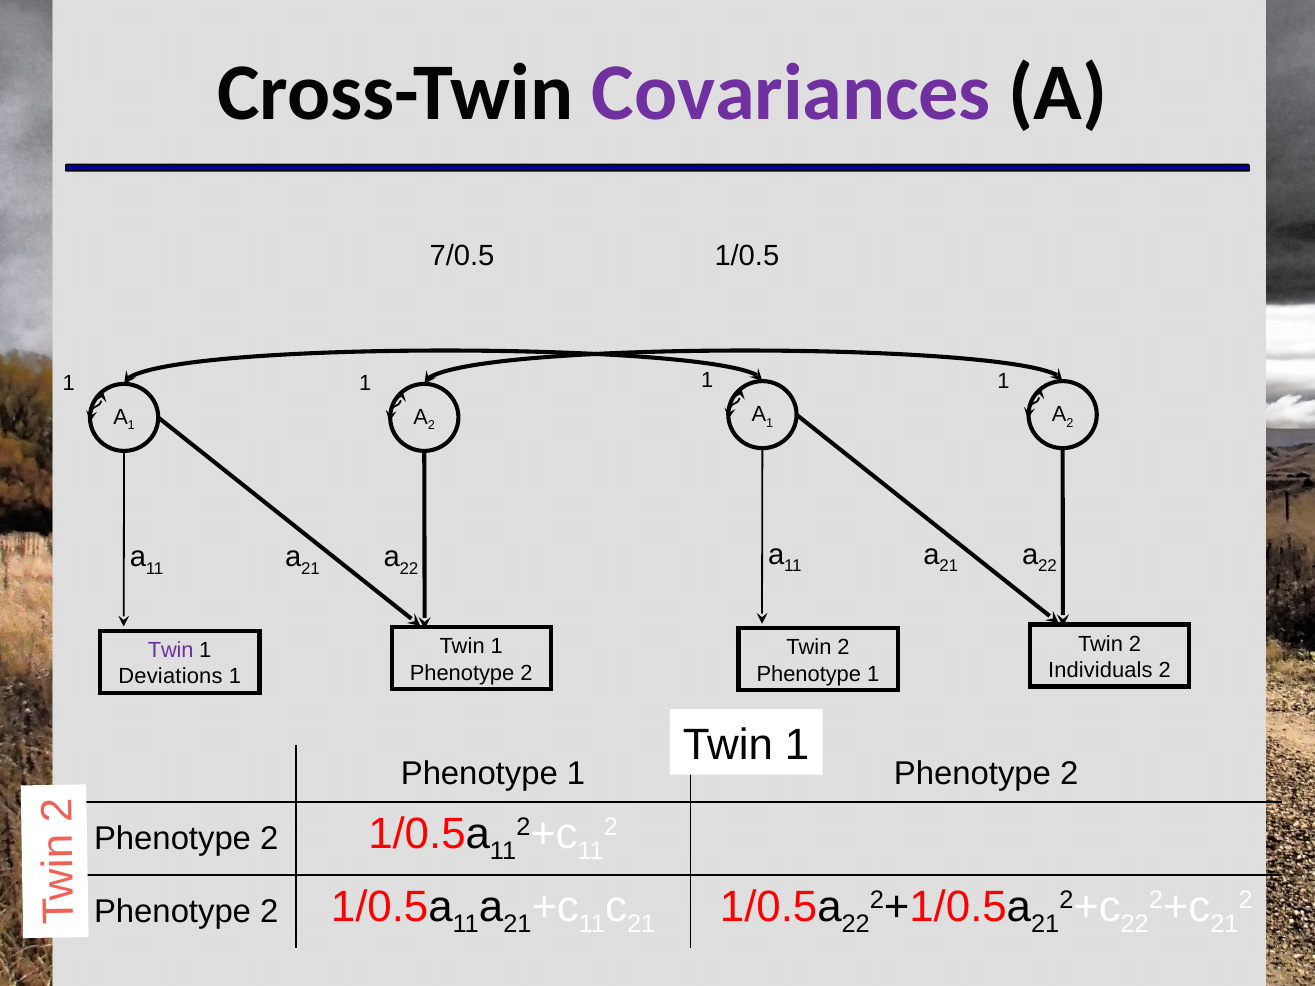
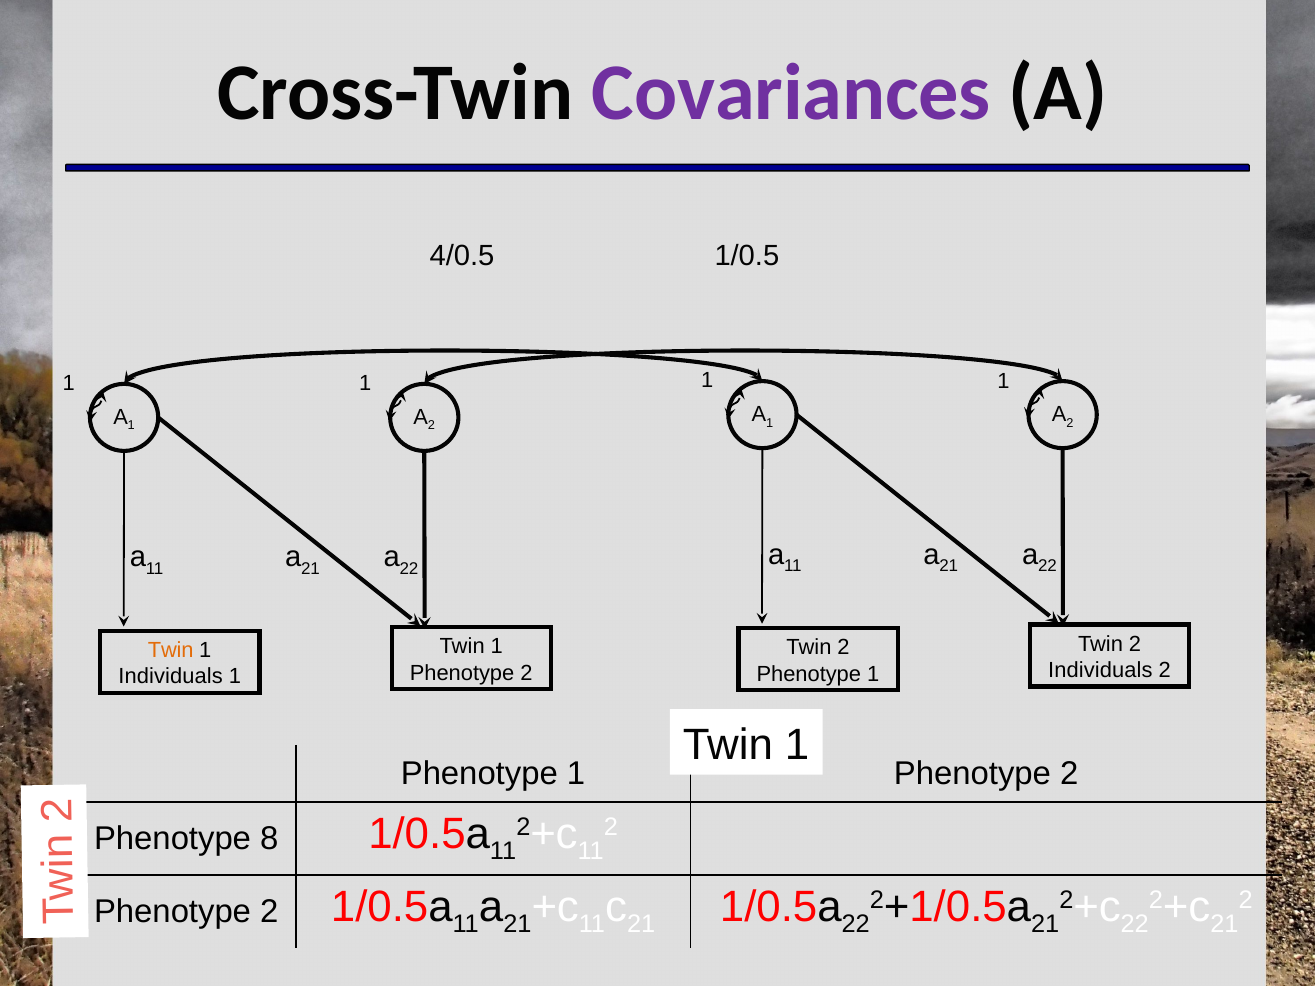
7/0.5: 7/0.5 -> 4/0.5 (462, 256)
Twin colour: purple -> orange (171, 650)
Deviations: Deviations -> Individuals (171, 677)
2: 2 -> 8 (269, 839)
